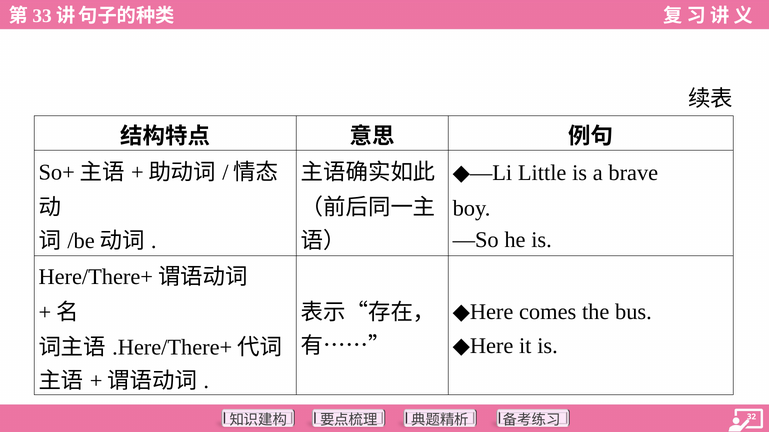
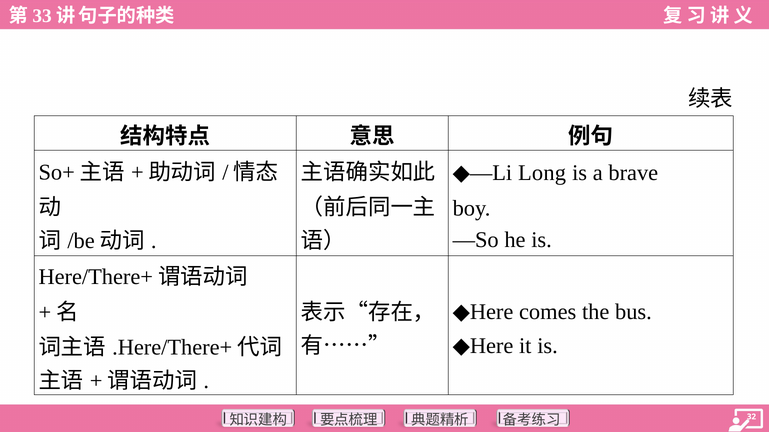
Little: Little -> Long (542, 173)
